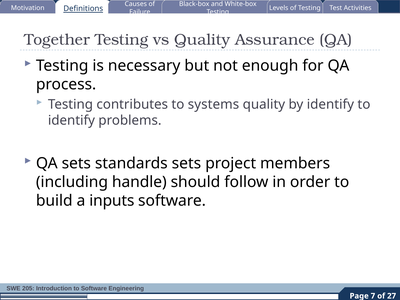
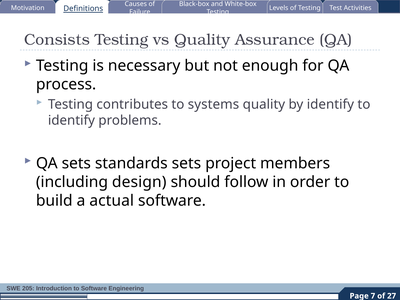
Together: Together -> Consists (57, 40)
handle: handle -> design (139, 182)
inputs: inputs -> actual (112, 201)
